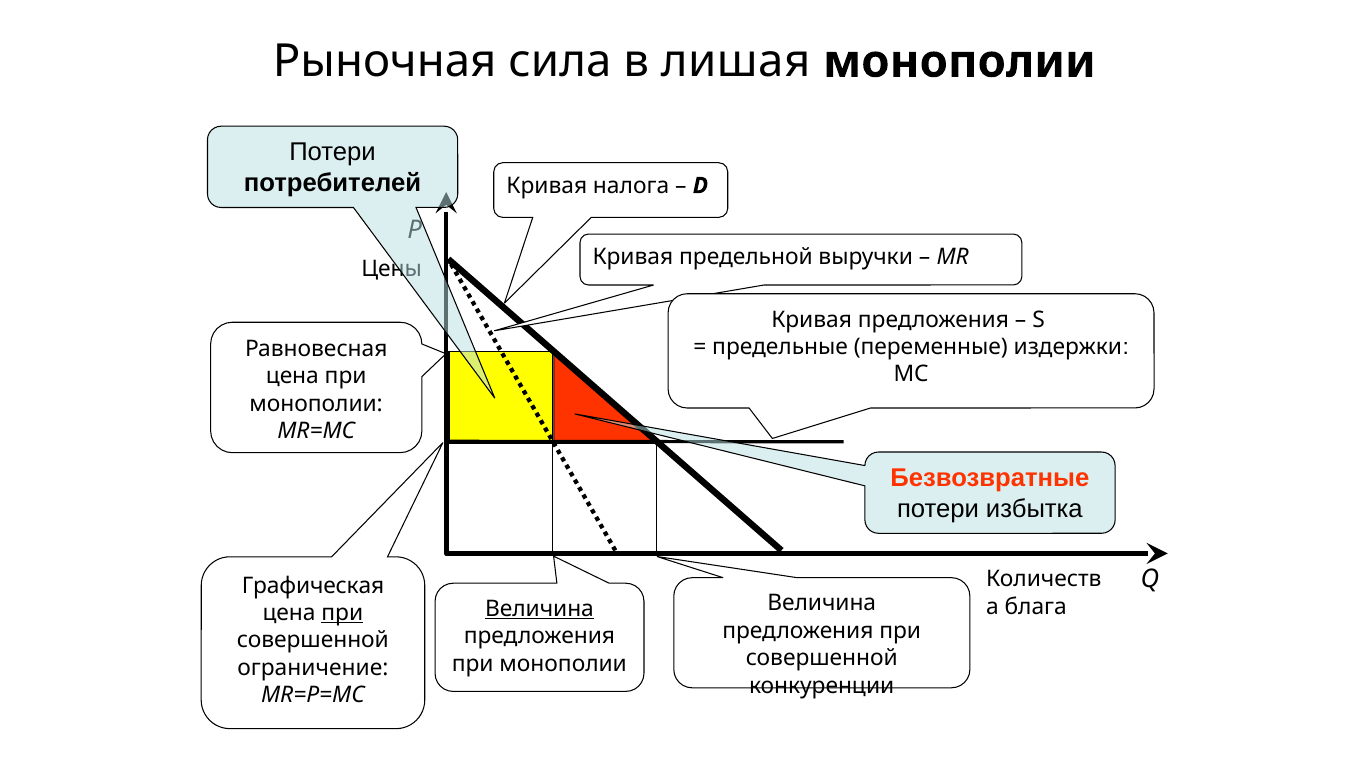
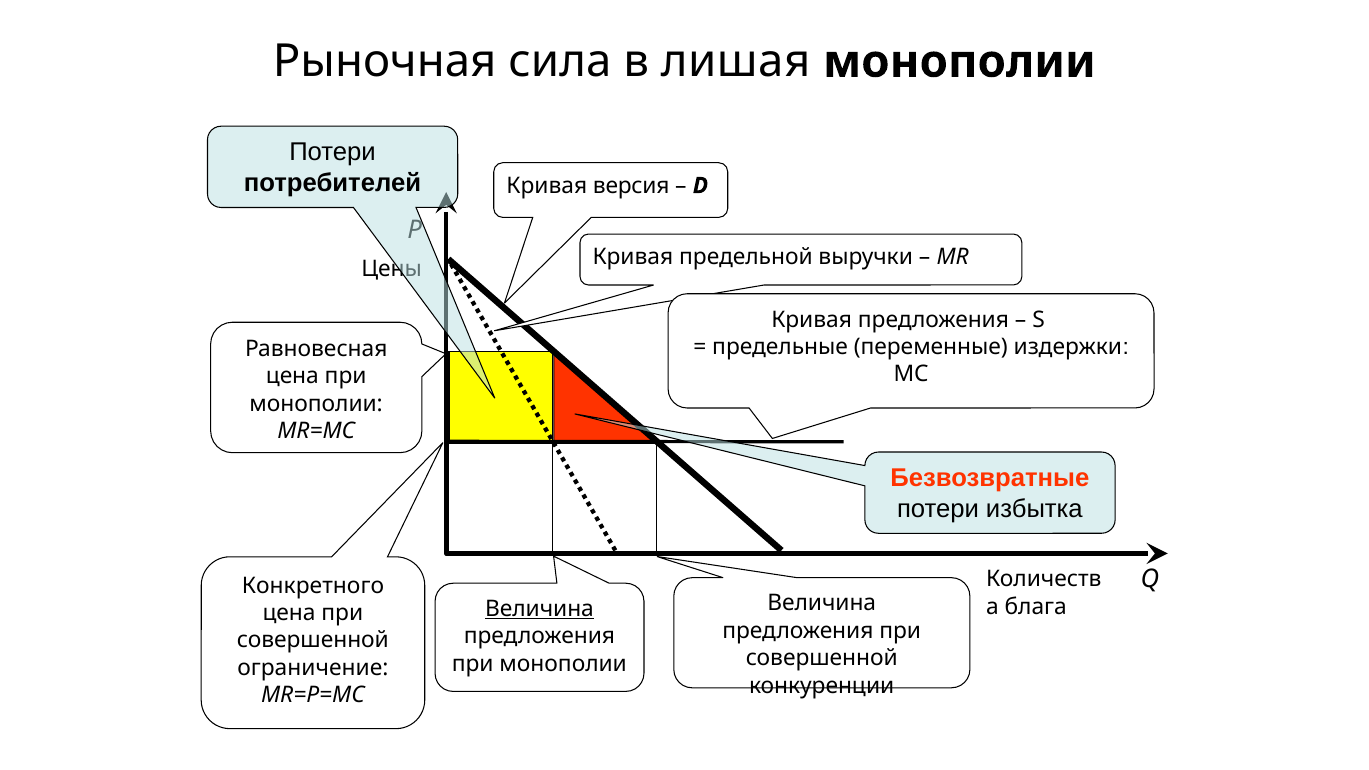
налога: налога -> версия (631, 186)
Графическая: Графическая -> Конкретного (313, 586)
при underline: present -> none (342, 613)
